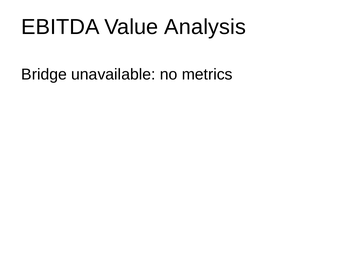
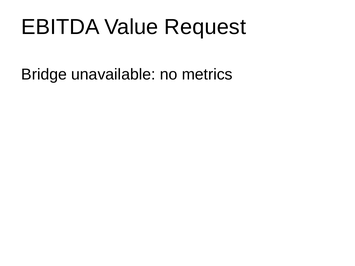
Analysis: Analysis -> Request (205, 27)
